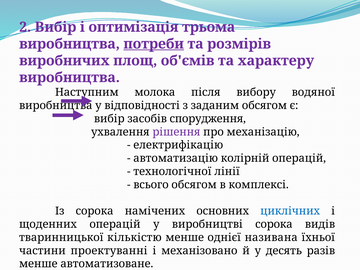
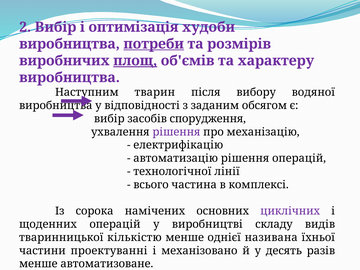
трьома: трьома -> худоби (209, 27)
площ underline: none -> present (135, 61)
молока: молока -> тварин (155, 92)
автоматизацію колірній: колірній -> рішення (245, 158)
всього обсягом: обсягом -> частина (194, 185)
циклічних colour: blue -> purple (290, 211)
виробництві сорока: сорока -> складу (274, 224)
